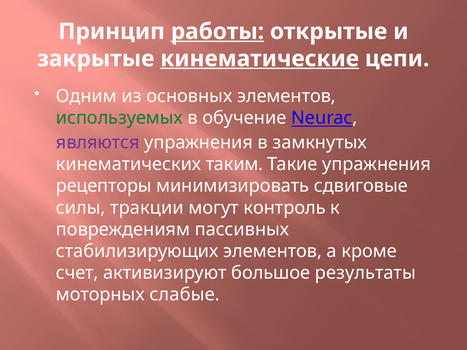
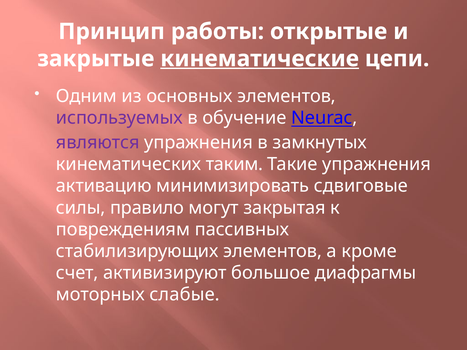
работы underline: present -> none (217, 32)
используемых colour: green -> purple (119, 118)
рецепторы: рецепторы -> активацию (104, 186)
тракции: тракции -> правило (147, 208)
контроль: контроль -> закрытая (285, 208)
результаты: результаты -> диафрагмы (366, 273)
